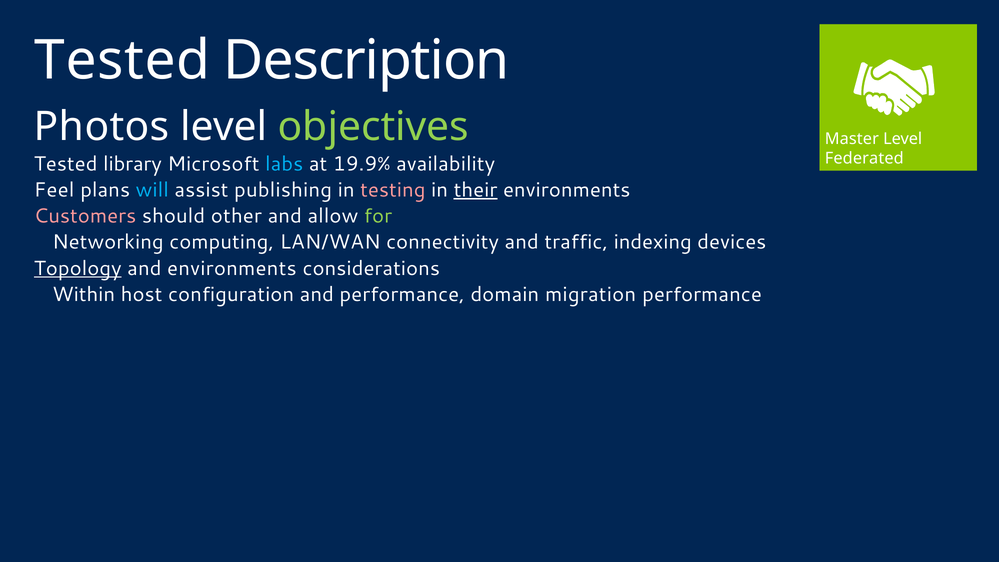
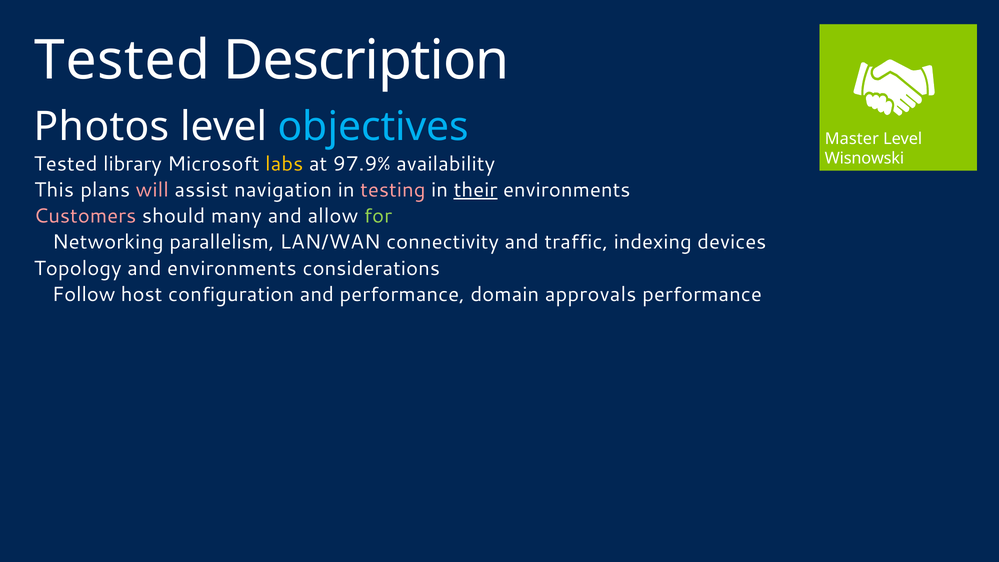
objectives colour: light green -> light blue (373, 127)
Federated: Federated -> Wisnowski (864, 158)
labs colour: light blue -> yellow (284, 164)
19.9%: 19.9% -> 97.9% (362, 164)
Feel: Feel -> This (54, 190)
will colour: light blue -> pink (152, 190)
publishing: publishing -> navigation (283, 190)
other: other -> many (236, 216)
computing: computing -> parallelism (222, 242)
Topology underline: present -> none (78, 268)
Within: Within -> Follow (84, 294)
migration: migration -> approvals (591, 294)
